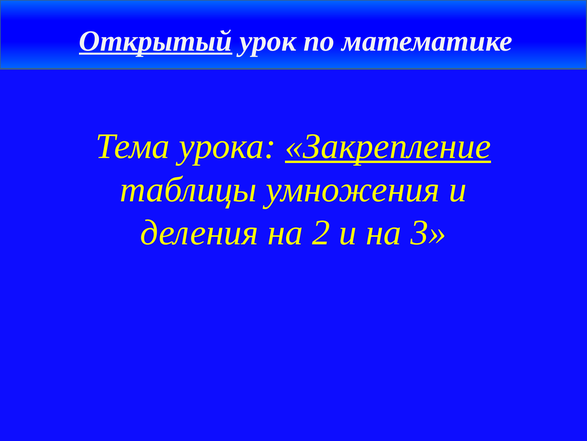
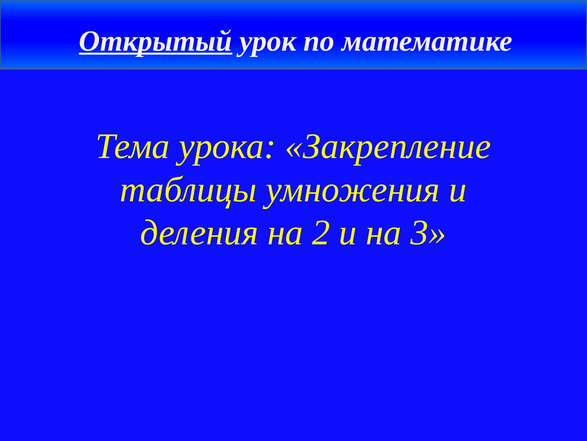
Закрепление underline: present -> none (388, 146)
